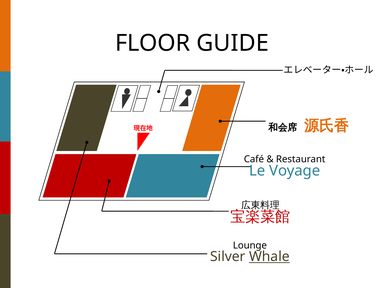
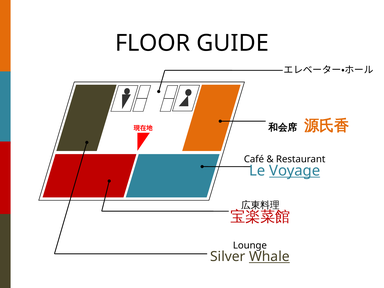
Voyage underline: none -> present (295, 171)
